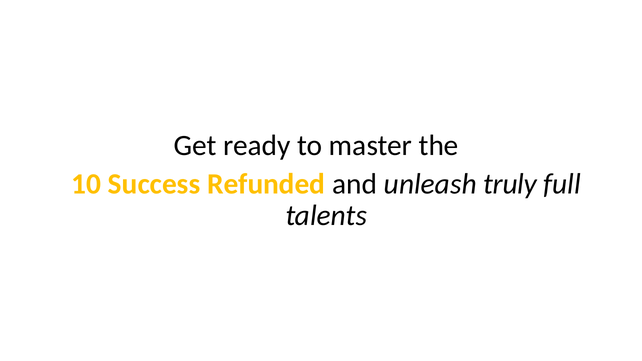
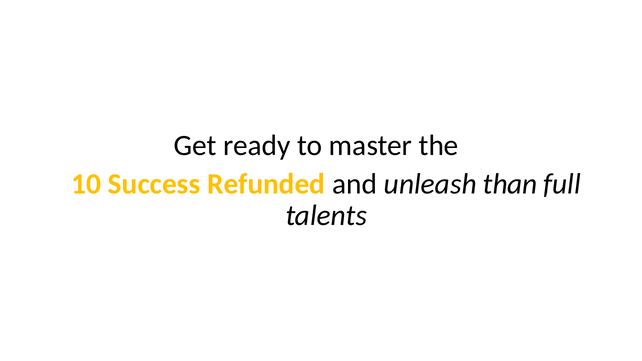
truly: truly -> than (510, 184)
